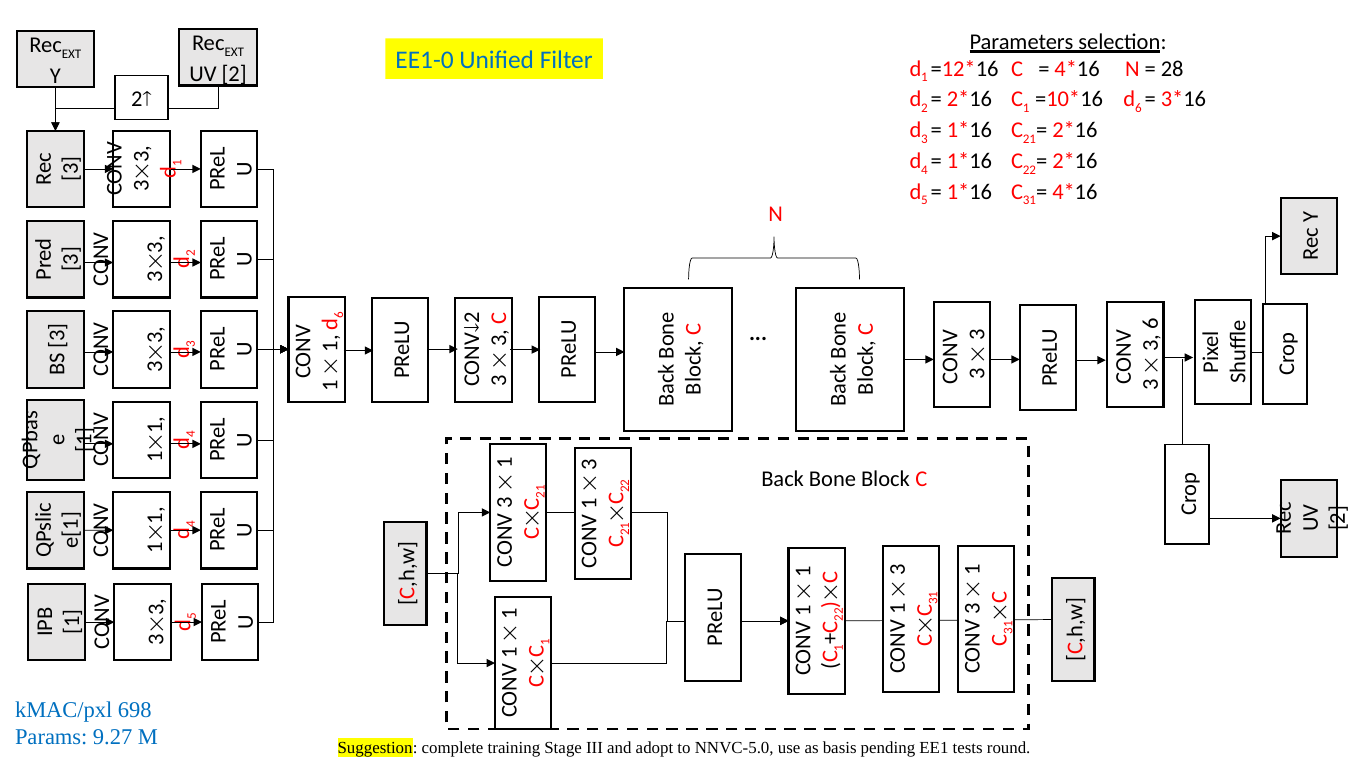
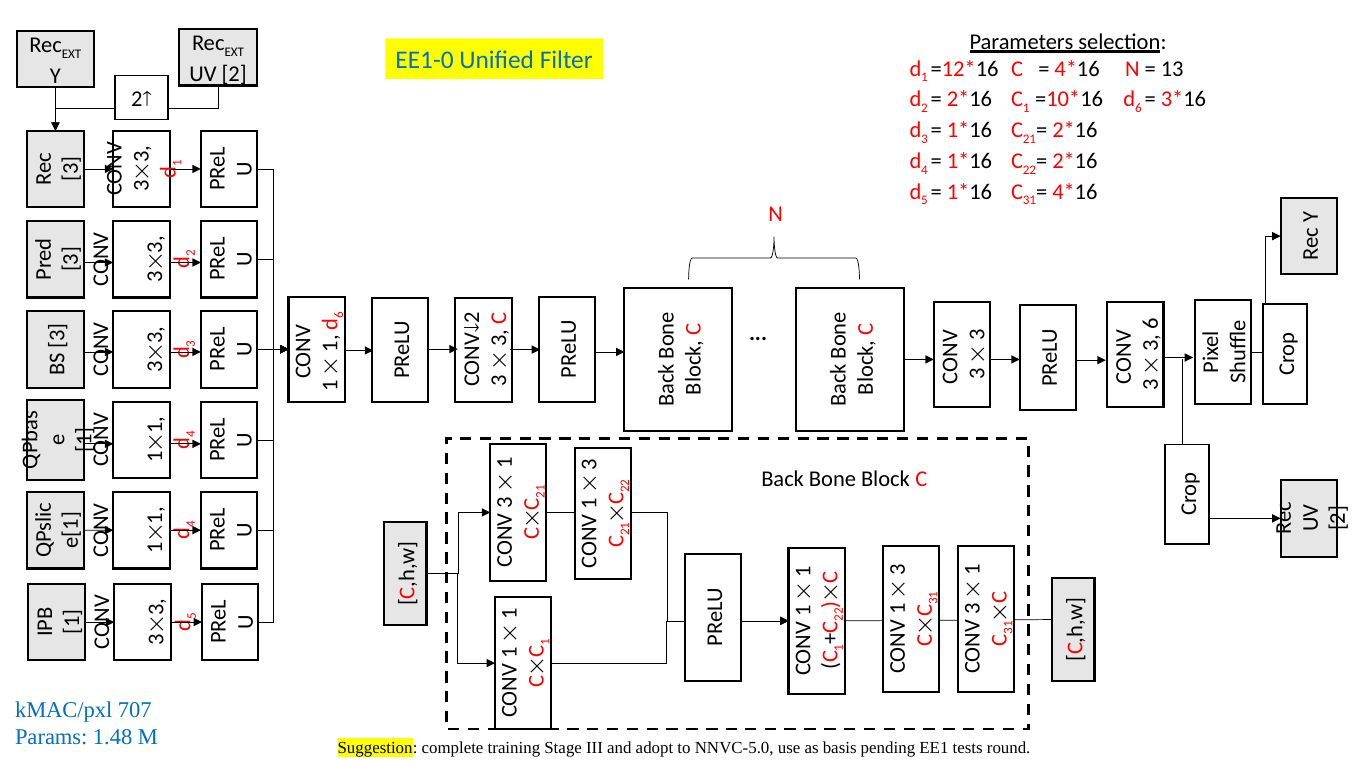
28: 28 -> 13 (1172, 69)
698: 698 -> 707 (135, 710)
9.27: 9.27 -> 1.48 (113, 737)
